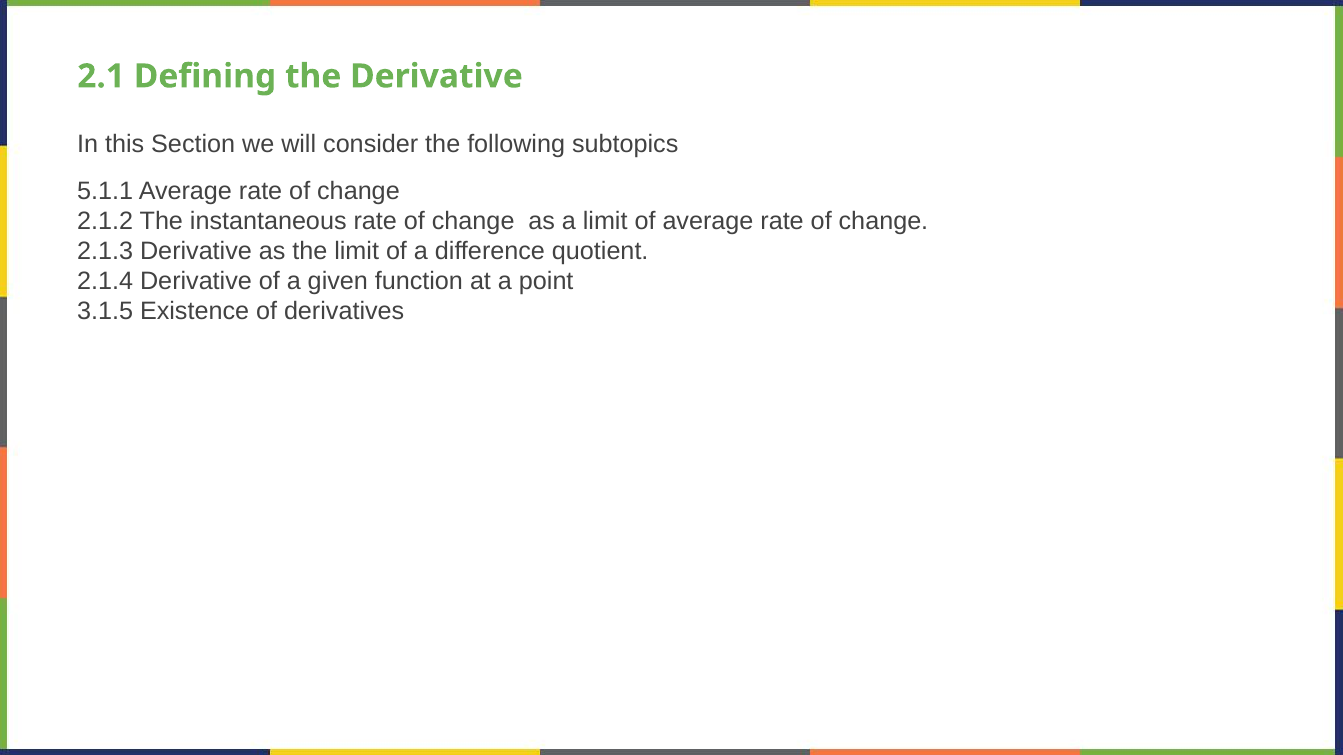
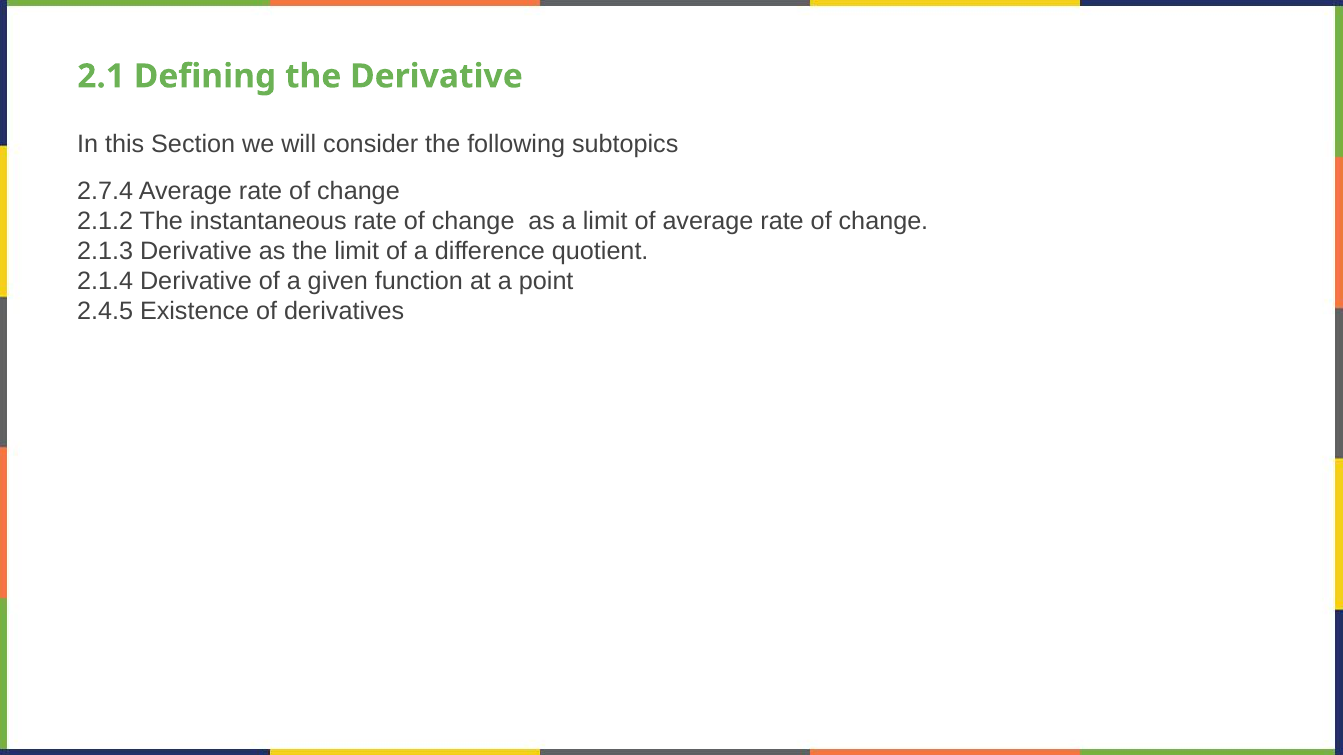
5.1.1: 5.1.1 -> 2.7.4 (105, 191)
3.1.5: 3.1.5 -> 2.4.5 (105, 312)
